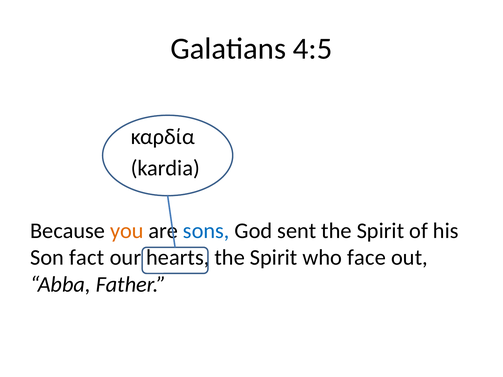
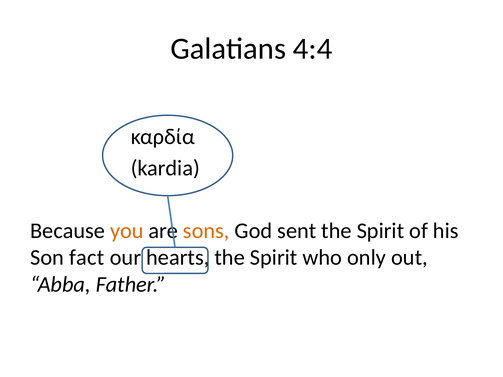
4:5: 4:5 -> 4:4 (313, 49)
sons colour: blue -> orange (206, 231)
face: face -> only (367, 258)
